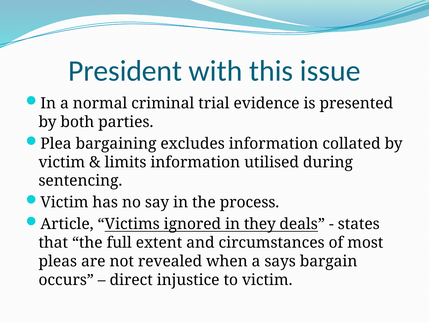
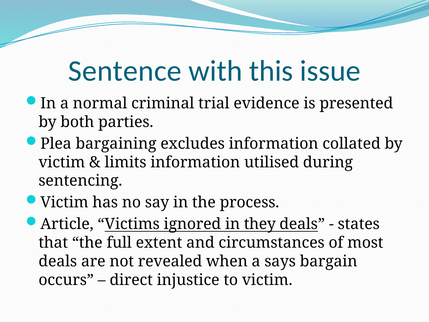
President: President -> Sentence (125, 71)
pleas: pleas -> deals (58, 261)
